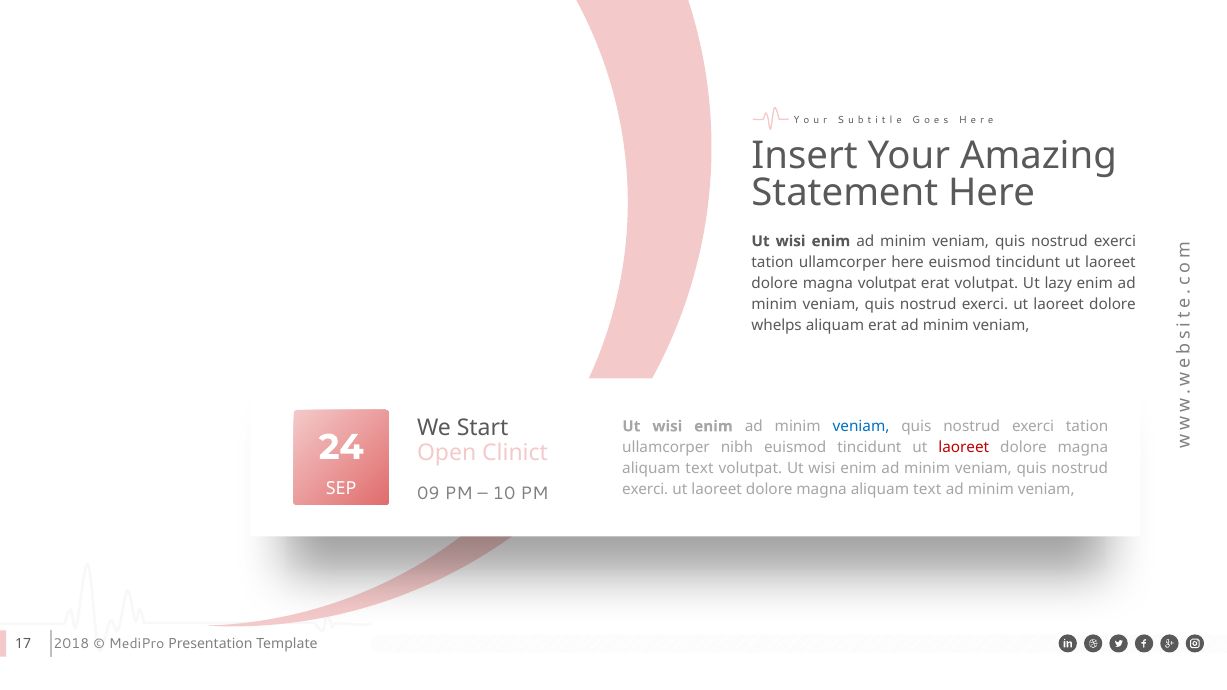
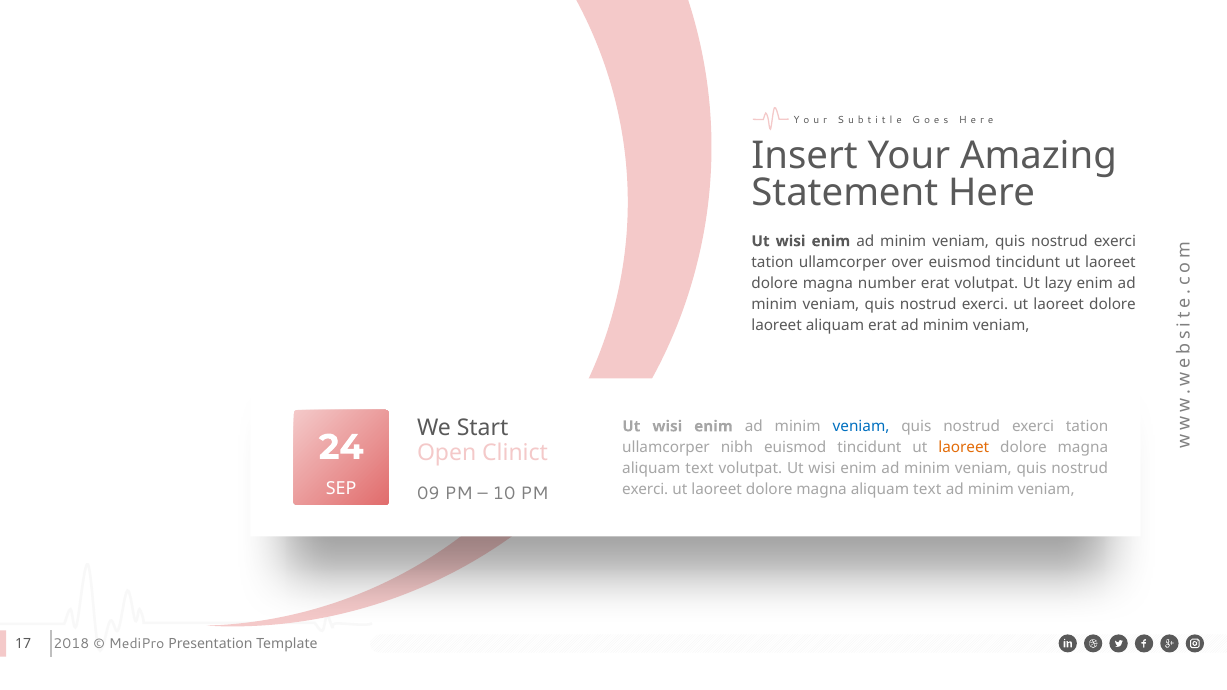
ullamcorper here: here -> over (907, 262)
magna volutpat: volutpat -> number (887, 283)
whelps: whelps -> laoreet (777, 325)
laoreet colour: red -> orange (964, 447)
